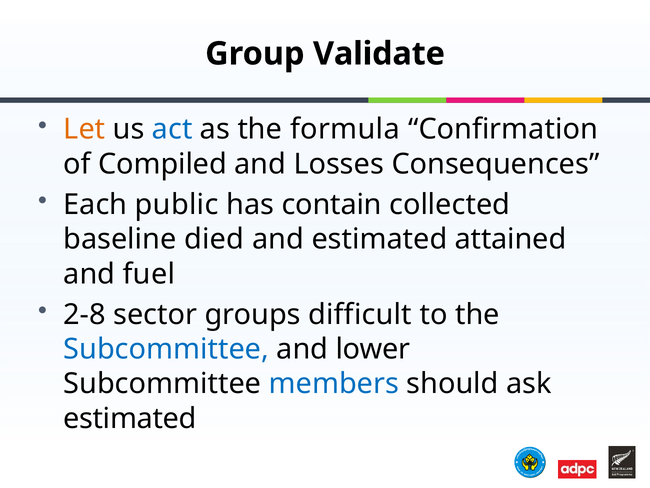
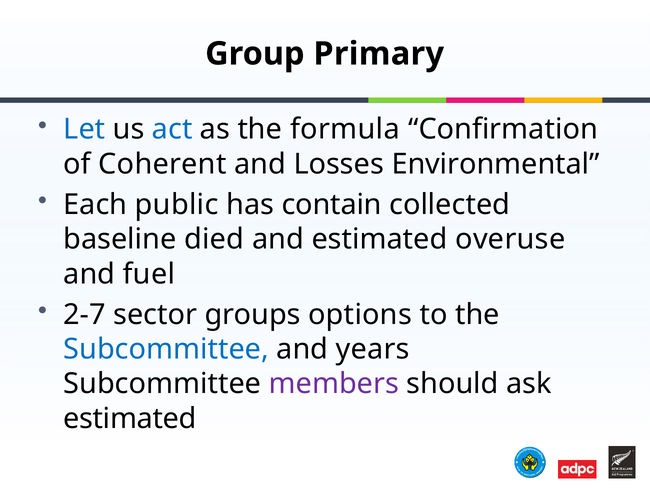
Validate: Validate -> Primary (379, 54)
Let colour: orange -> blue (84, 129)
Compiled: Compiled -> Coherent (162, 164)
Consequences: Consequences -> Environmental (496, 164)
attained: attained -> overuse (510, 239)
2-8: 2-8 -> 2-7 (85, 314)
difficult: difficult -> options (360, 314)
lower: lower -> years (373, 349)
members colour: blue -> purple (334, 384)
